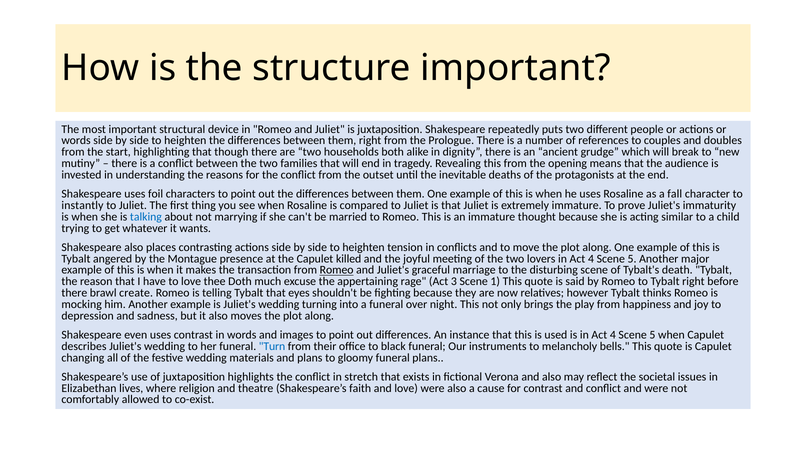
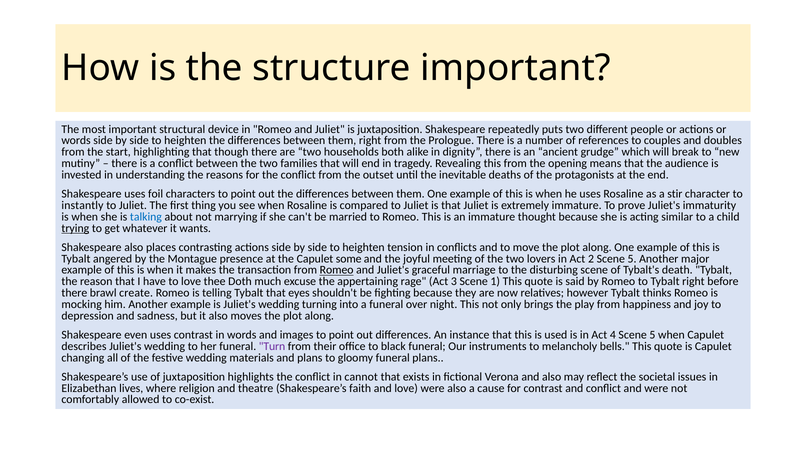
fall: fall -> stir (675, 194)
trying underline: none -> present (75, 228)
killed: killed -> some (349, 258)
lovers in Act 4: 4 -> 2 (591, 258)
Turn colour: blue -> purple (272, 346)
stretch: stretch -> cannot (361, 376)
